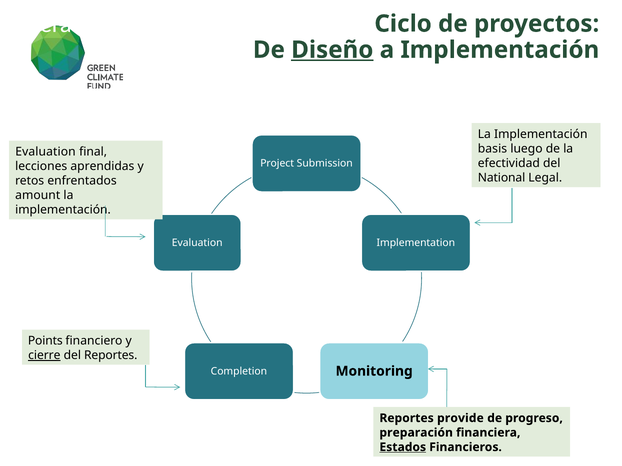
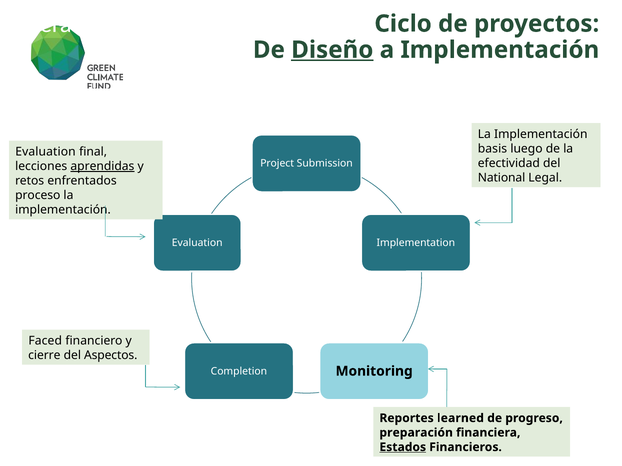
aprendidas underline: none -> present (102, 167)
amount: amount -> proceso (38, 196)
Points: Points -> Faced (45, 341)
cierre underline: present -> none (44, 356)
del Reportes: Reportes -> Aspectos (111, 356)
provide: provide -> learned (460, 419)
